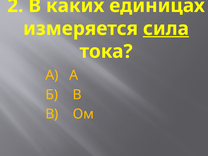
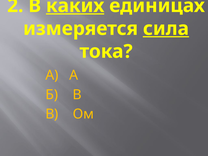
каких underline: none -> present (75, 6)
